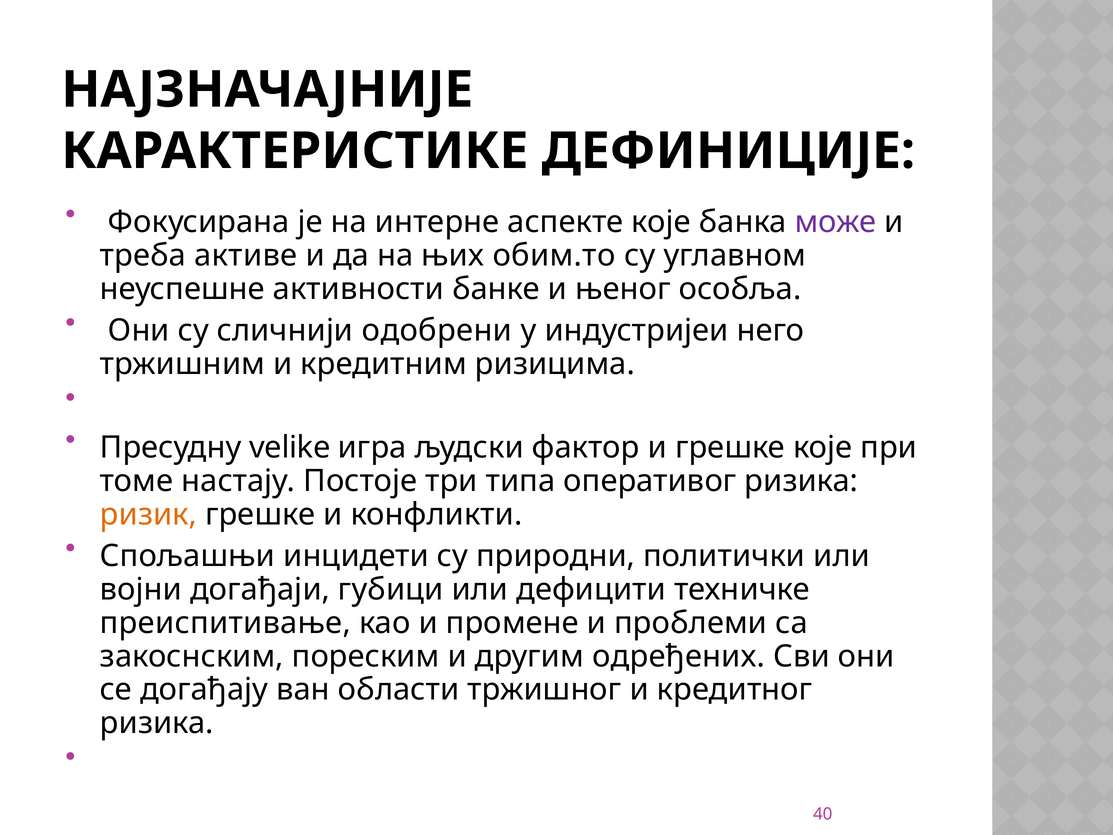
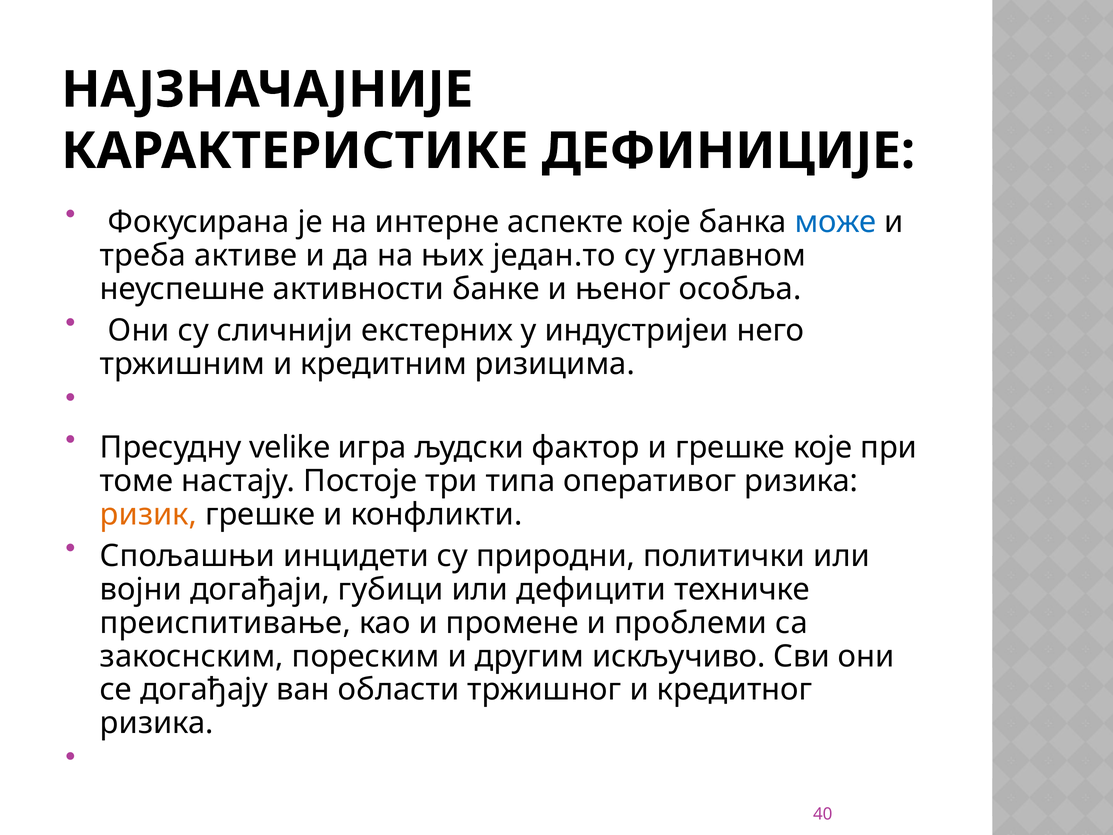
може colour: purple -> blue (836, 222)
обим.то: обим.то -> један.то (554, 256)
одобрени: одобрени -> екстерних (437, 331)
одређених: одређених -> искључиво (679, 656)
